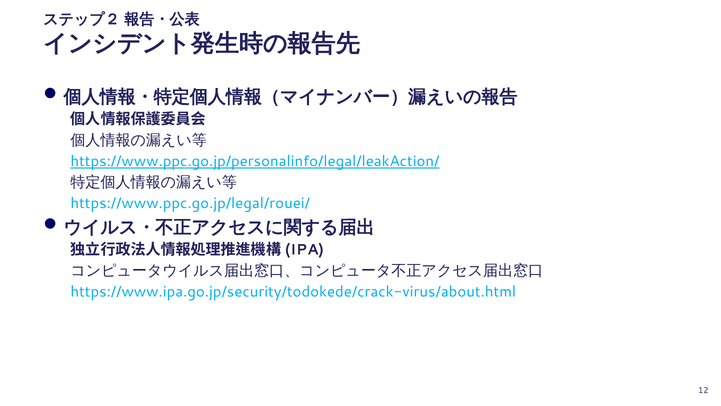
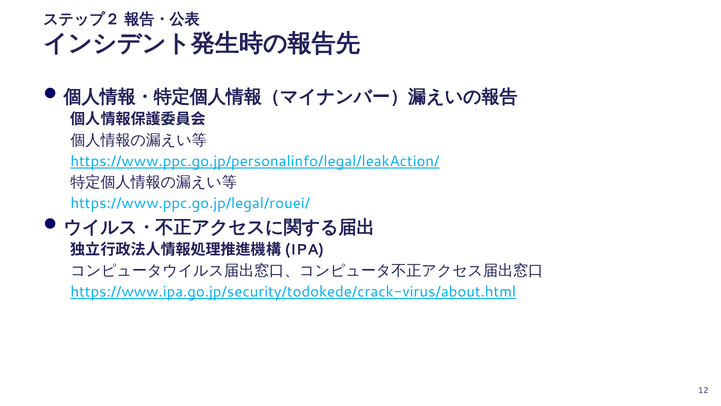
https://www.ipa.go.jp/security/todokede/crack-virus/about.html underline: none -> present (293, 292)
